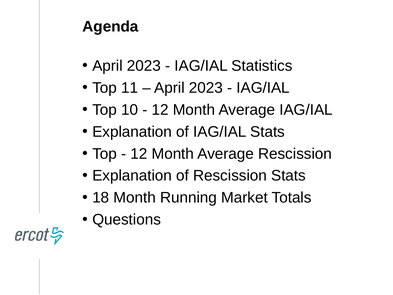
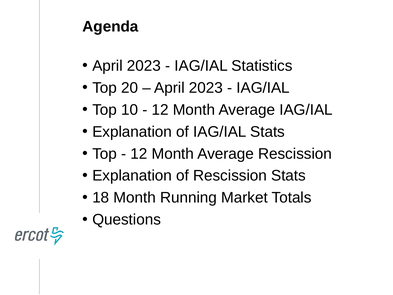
11: 11 -> 20 (130, 88)
